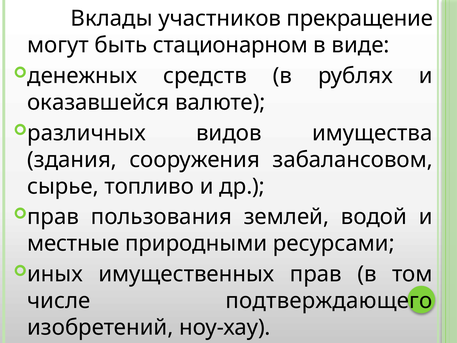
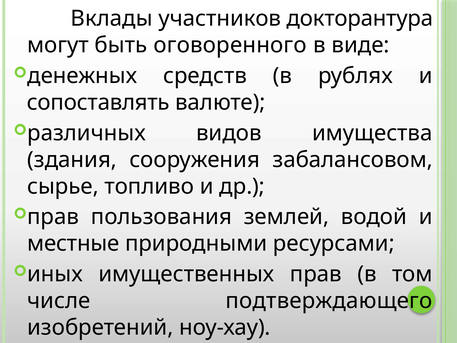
прекращение: прекращение -> докторантура (360, 19)
стационарном: стационарном -> оговоренного (230, 45)
оказавшейся: оказавшейся -> сопоставлять (98, 102)
